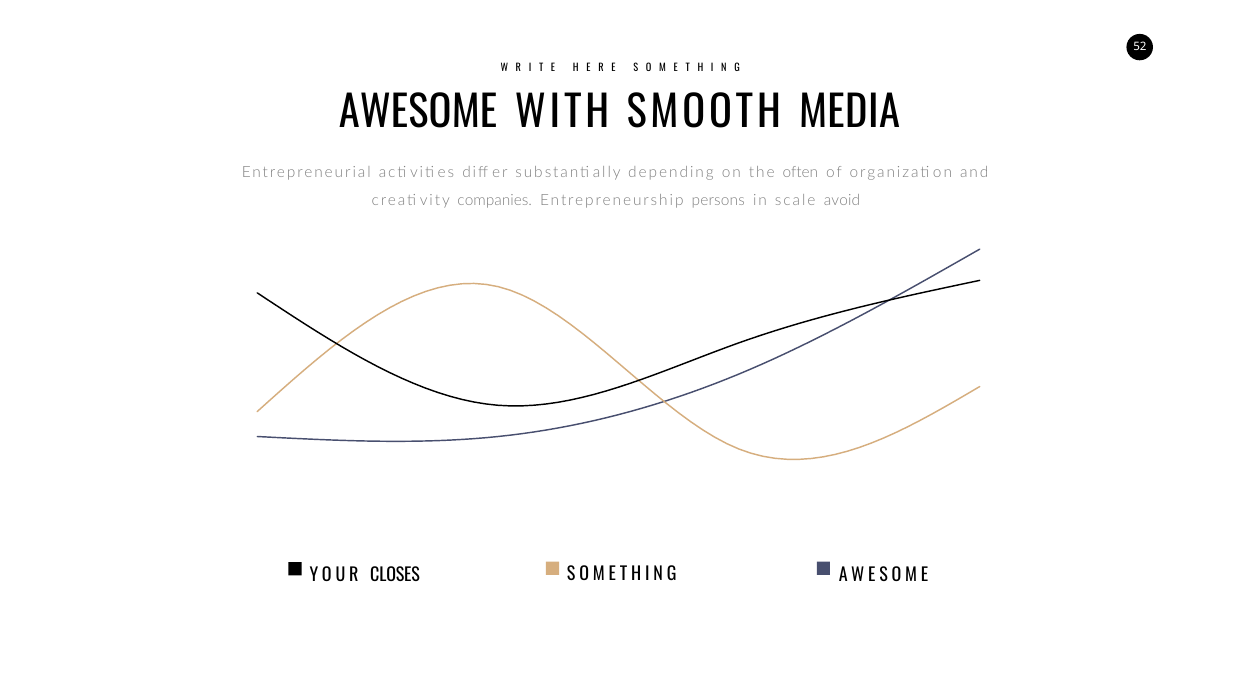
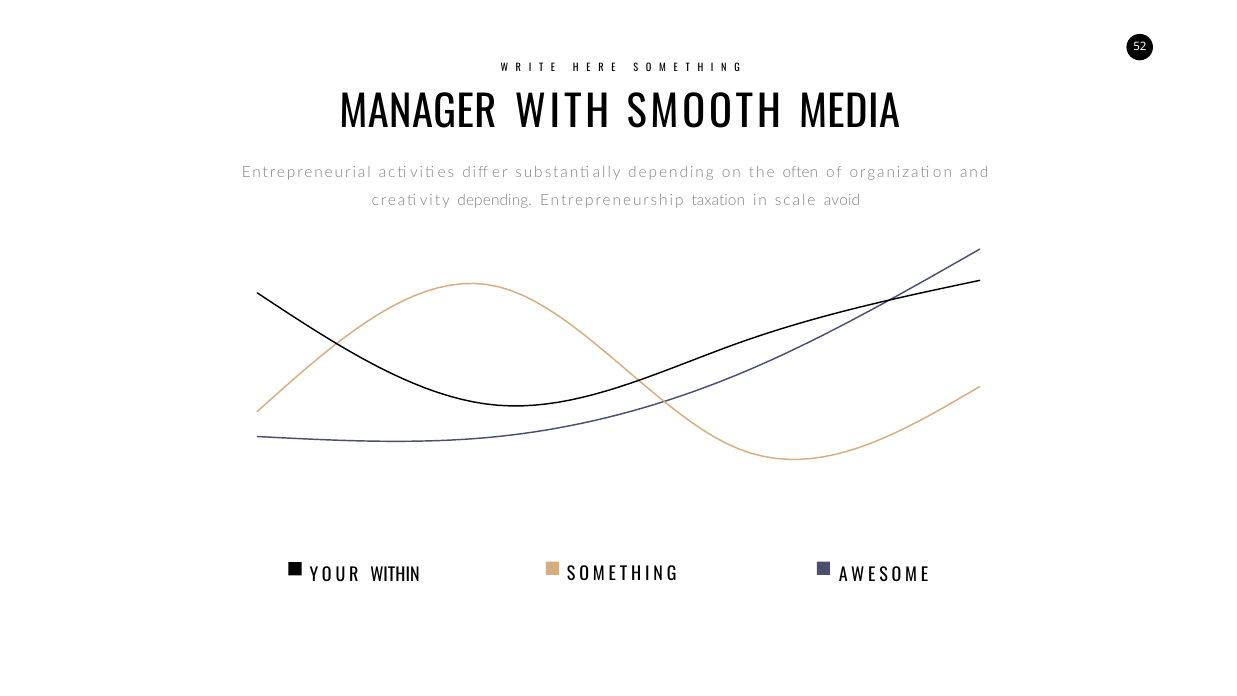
AWESOME: AWESOME -> MANAGER (418, 113)
creativity companies: companies -> depending (495, 200)
persons: persons -> taxation (718, 200)
CLOSES: CLOSES -> WITHIN (395, 575)
